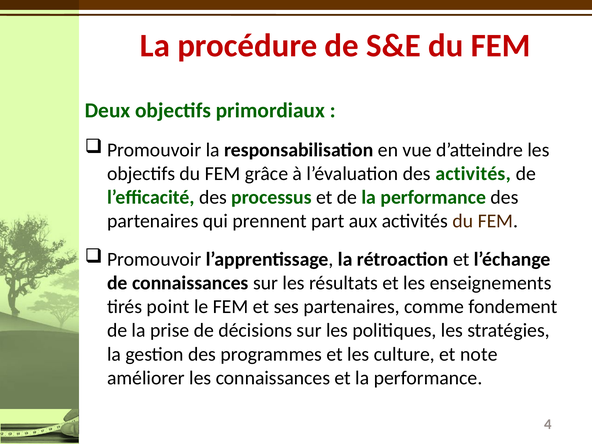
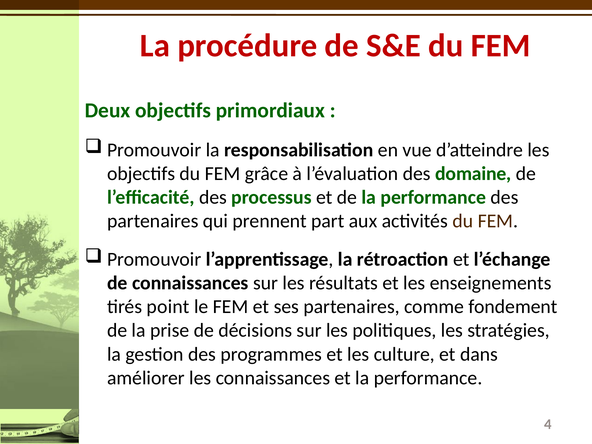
des activités: activités -> domaine (473, 174)
note: note -> dans (479, 354)
